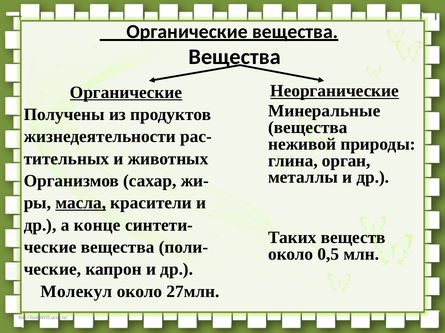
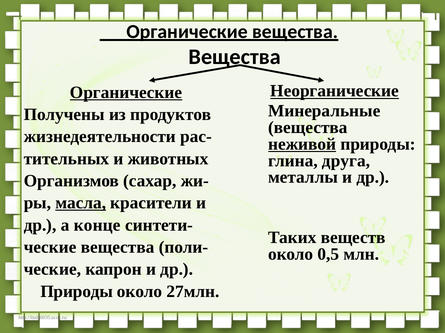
неживой underline: none -> present (302, 144)
орган: орган -> друга (346, 161)
Молекул: Молекул -> Природы (77, 292)
